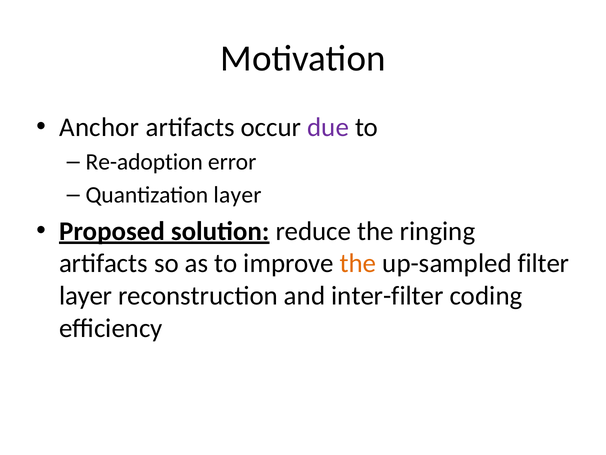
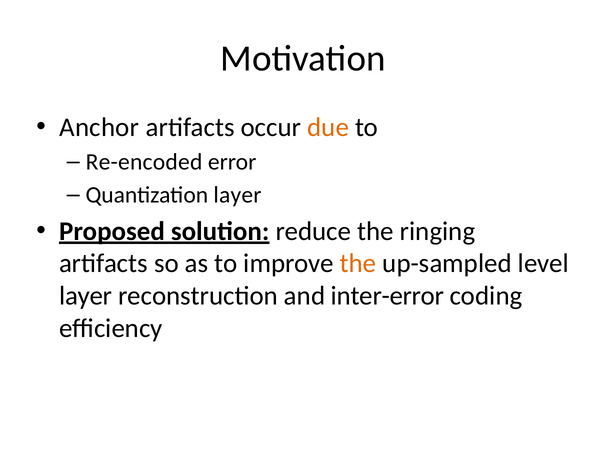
due colour: purple -> orange (328, 127)
Re-adoption: Re-adoption -> Re-encoded (144, 162)
filter: filter -> level (543, 263)
inter-filter: inter-filter -> inter-error (388, 296)
